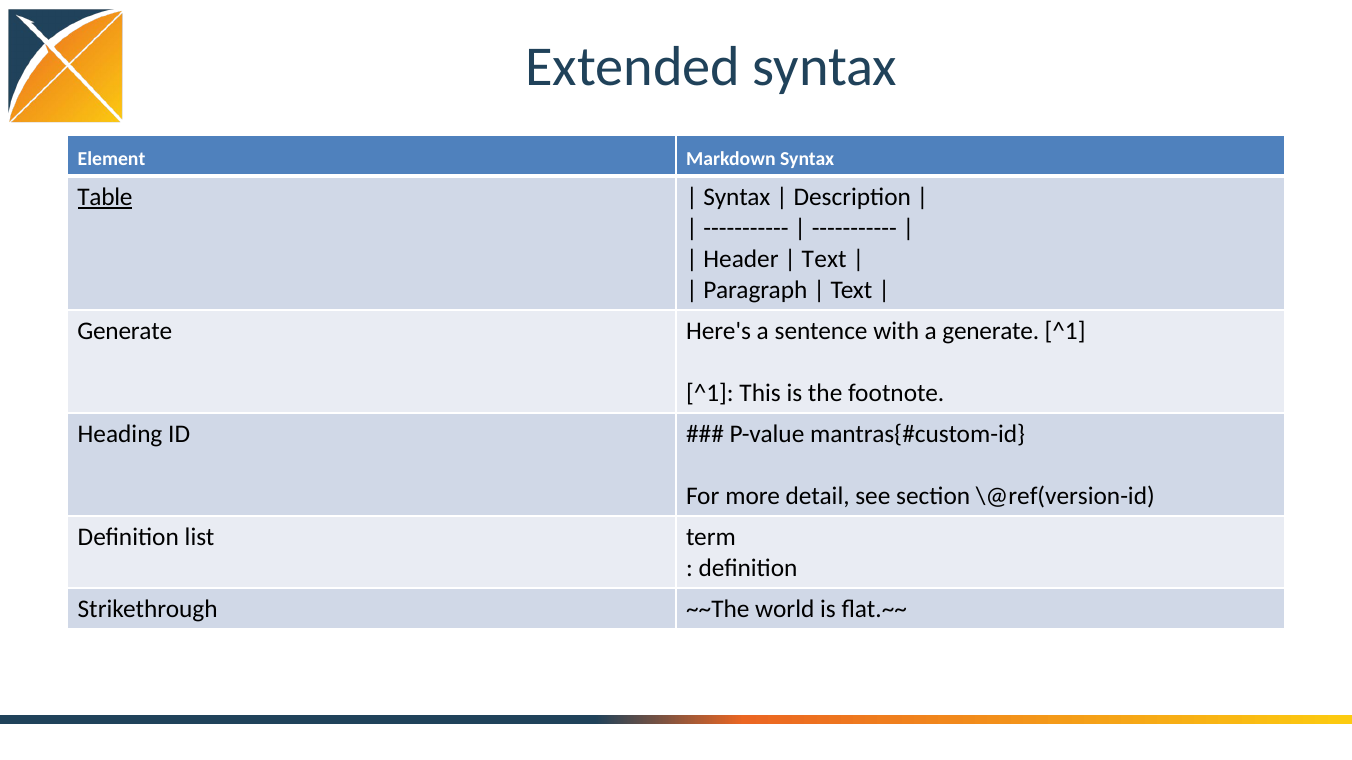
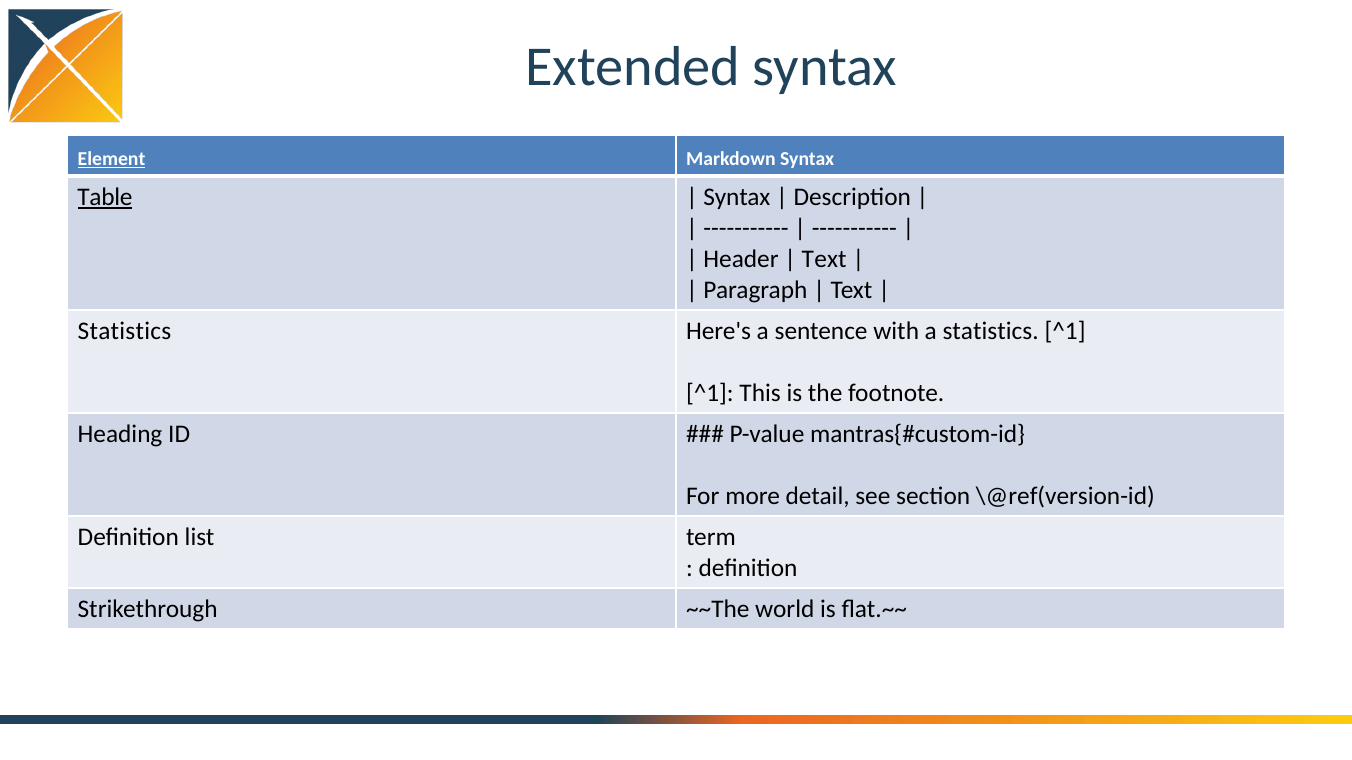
Element underline: none -> present (112, 160)
Generate: Generate -> Statistics (125, 331)
a generate: generate -> statistics (991, 331)
